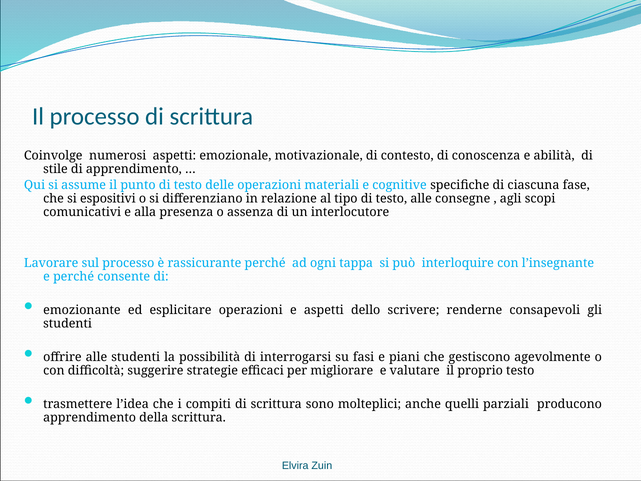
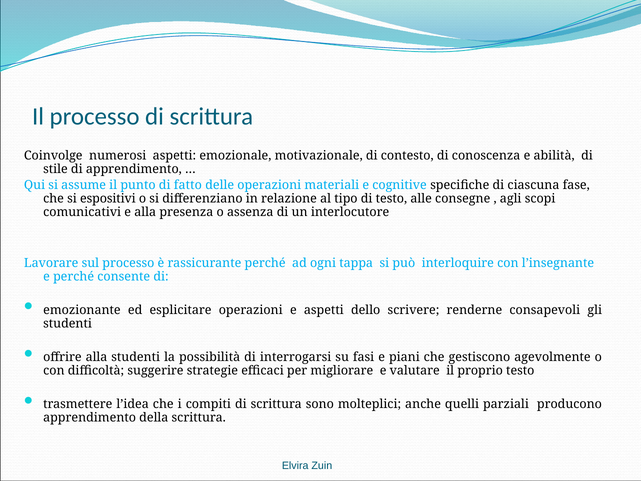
punto di testo: testo -> fatto (188, 185)
offrire alle: alle -> alla (97, 357)
